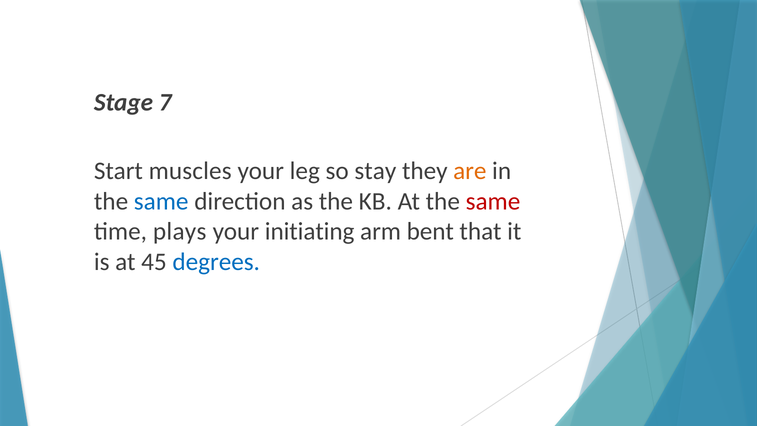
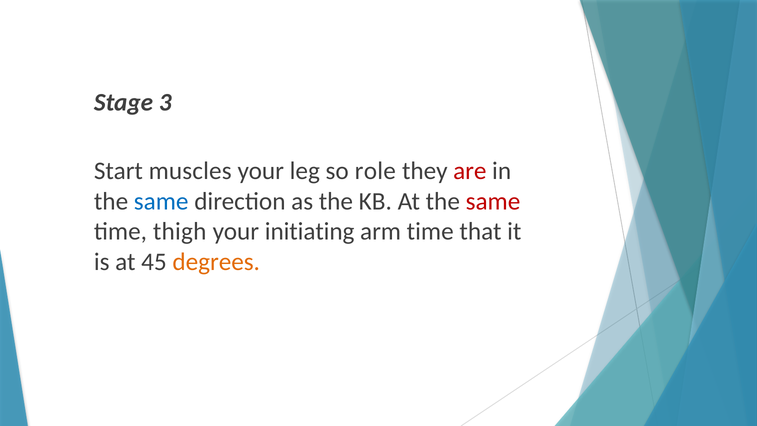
7: 7 -> 3 (165, 102)
stay: stay -> role (375, 171)
are colour: orange -> red (470, 171)
plays: plays -> thigh (180, 231)
arm bent: bent -> time (430, 231)
degrees colour: blue -> orange (216, 262)
